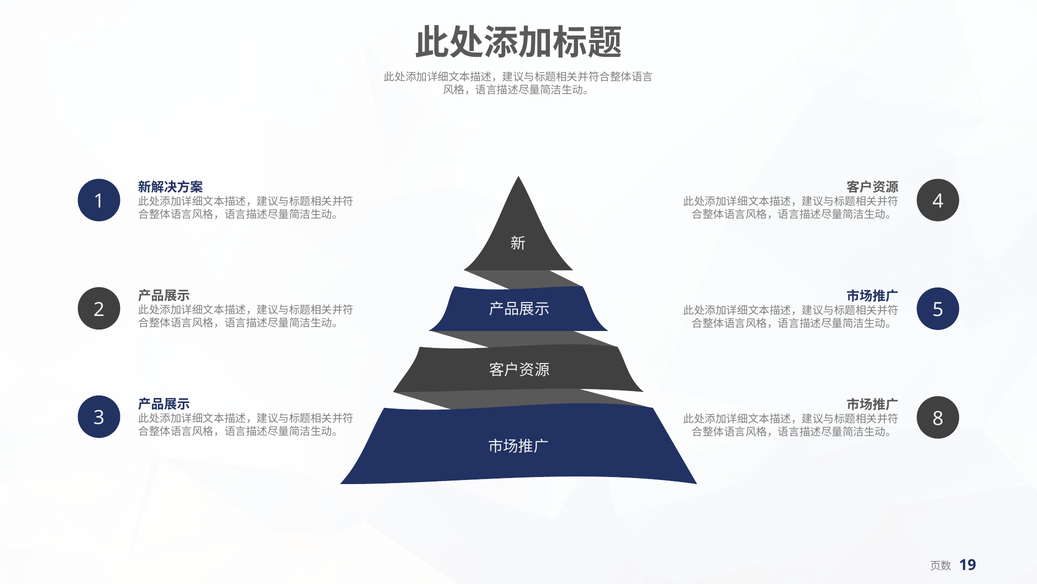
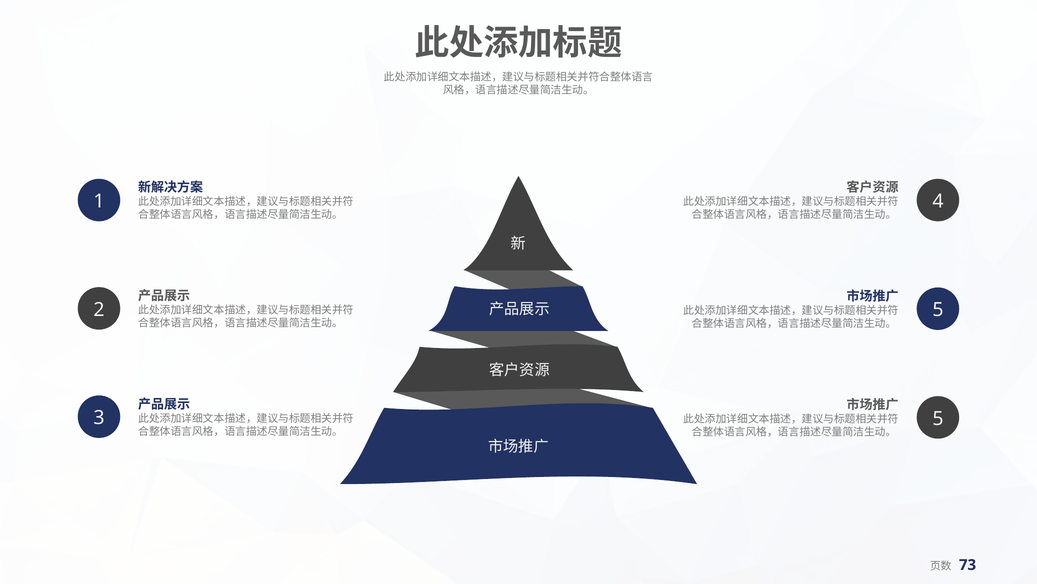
8: 8 -> 5 (938, 418)
19: 19 -> 73 (968, 564)
